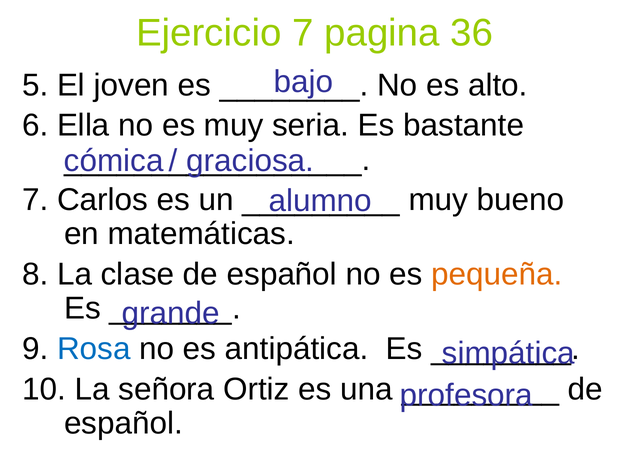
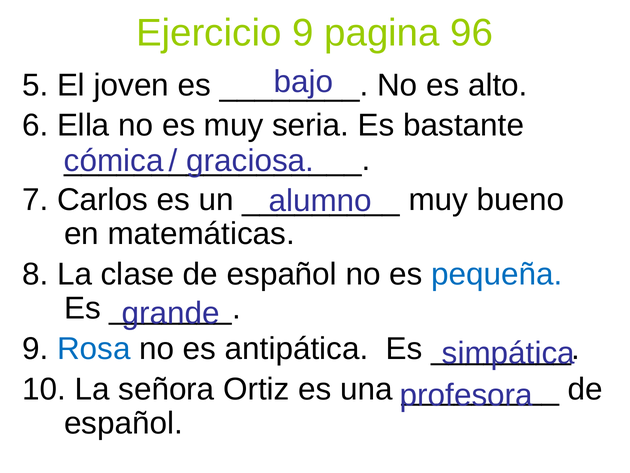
Ejercicio 7: 7 -> 9 (303, 33)
36: 36 -> 96 (472, 33)
pequeña colour: orange -> blue (497, 274)
